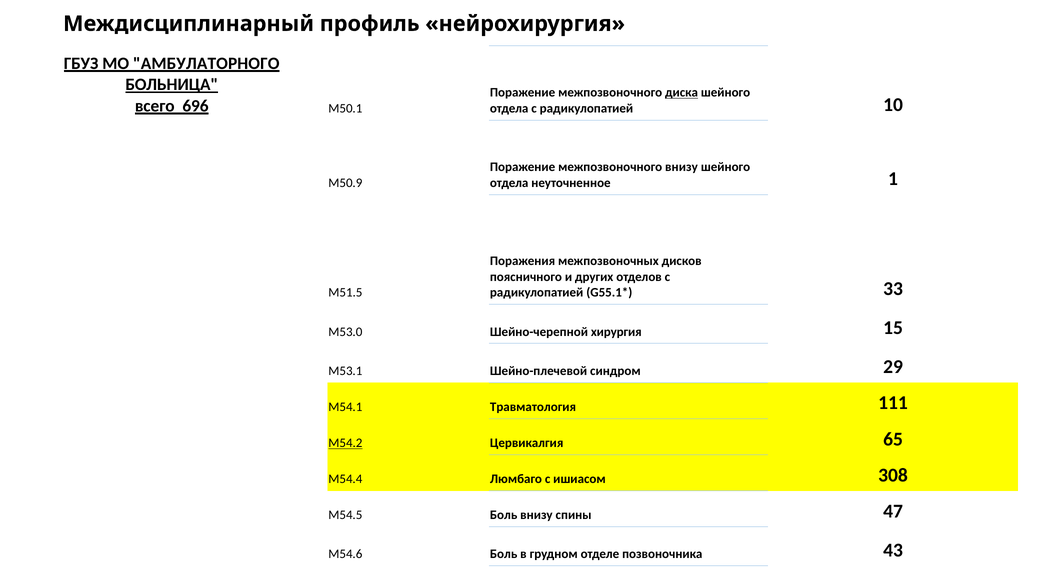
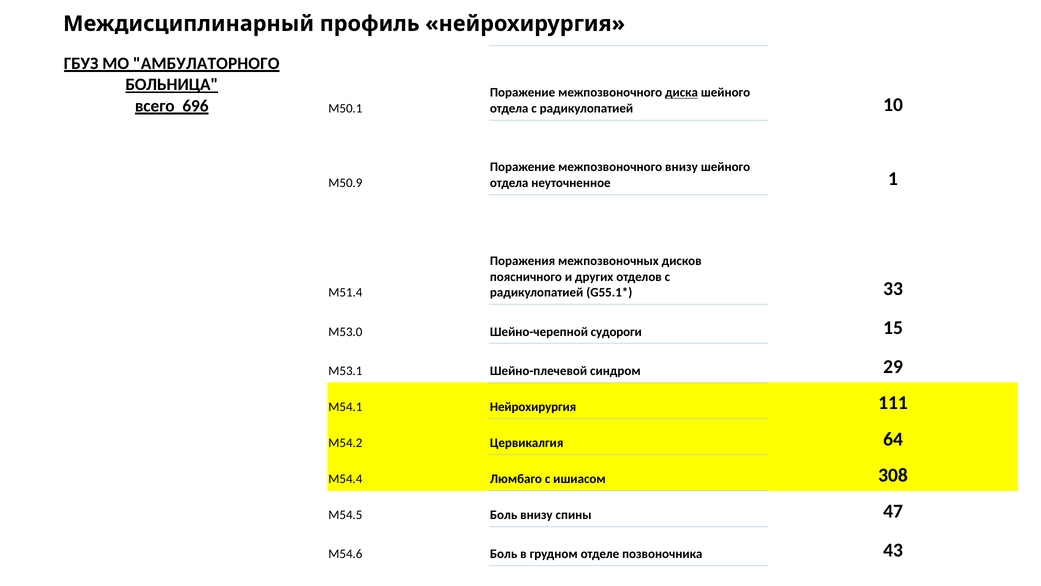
M51.5: M51.5 -> M51.4 (345, 292)
хирургия: хирургия -> судороги (616, 331)
M54.1 Травматология: Травматология -> Нейрохирургия (533, 407)
M54.2 underline: present -> none (345, 443)
65: 65 -> 64 (893, 439)
